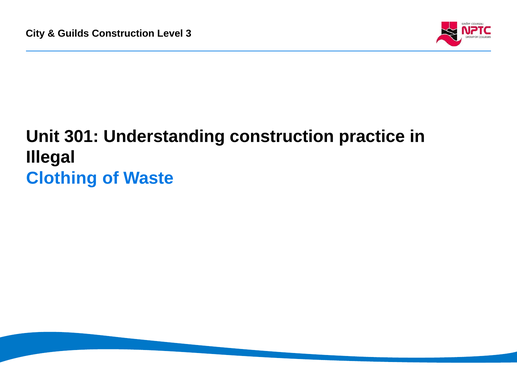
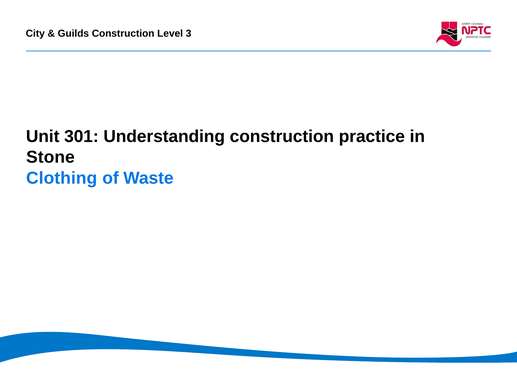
Illegal: Illegal -> Stone (50, 157)
